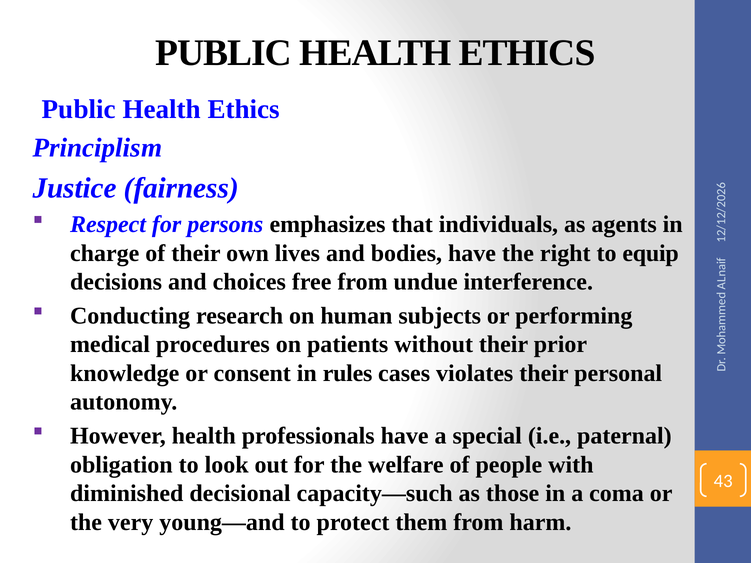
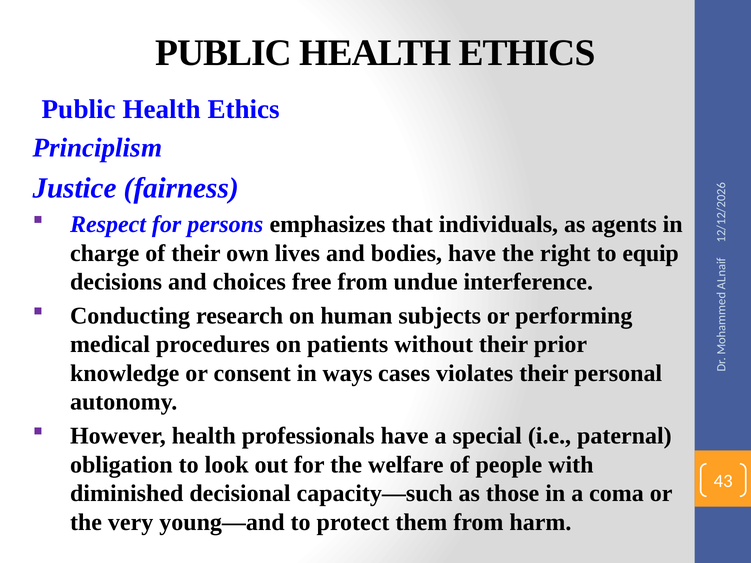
rules: rules -> ways (348, 374)
